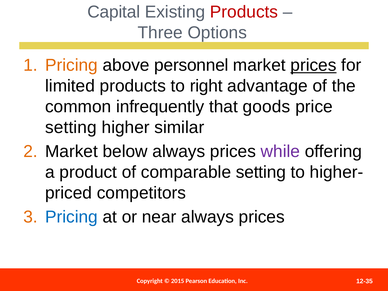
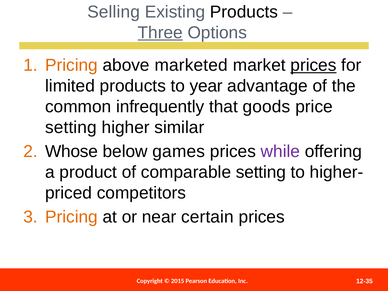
Capital: Capital -> Selling (114, 12)
Products colour: red -> black (244, 12)
Three underline: none -> present (160, 33)
personnel: personnel -> marketed (191, 65)
right: right -> year (206, 86)
Market: Market -> Whose (72, 151)
below always: always -> games (179, 151)
Pricing colour: blue -> orange (71, 217)
near always: always -> certain (207, 217)
